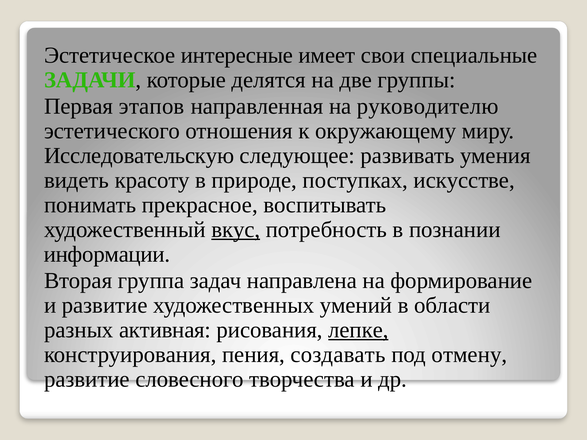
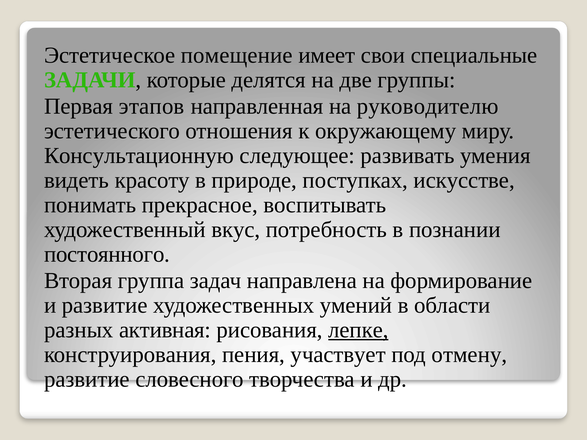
интересные: интересные -> помещение (237, 55)
Исследовательскую: Исследовательскую -> Консультационную (139, 156)
вкус underline: present -> none (236, 230)
информации: информации -> постоянного (107, 254)
создавать: создавать -> участвует (338, 355)
